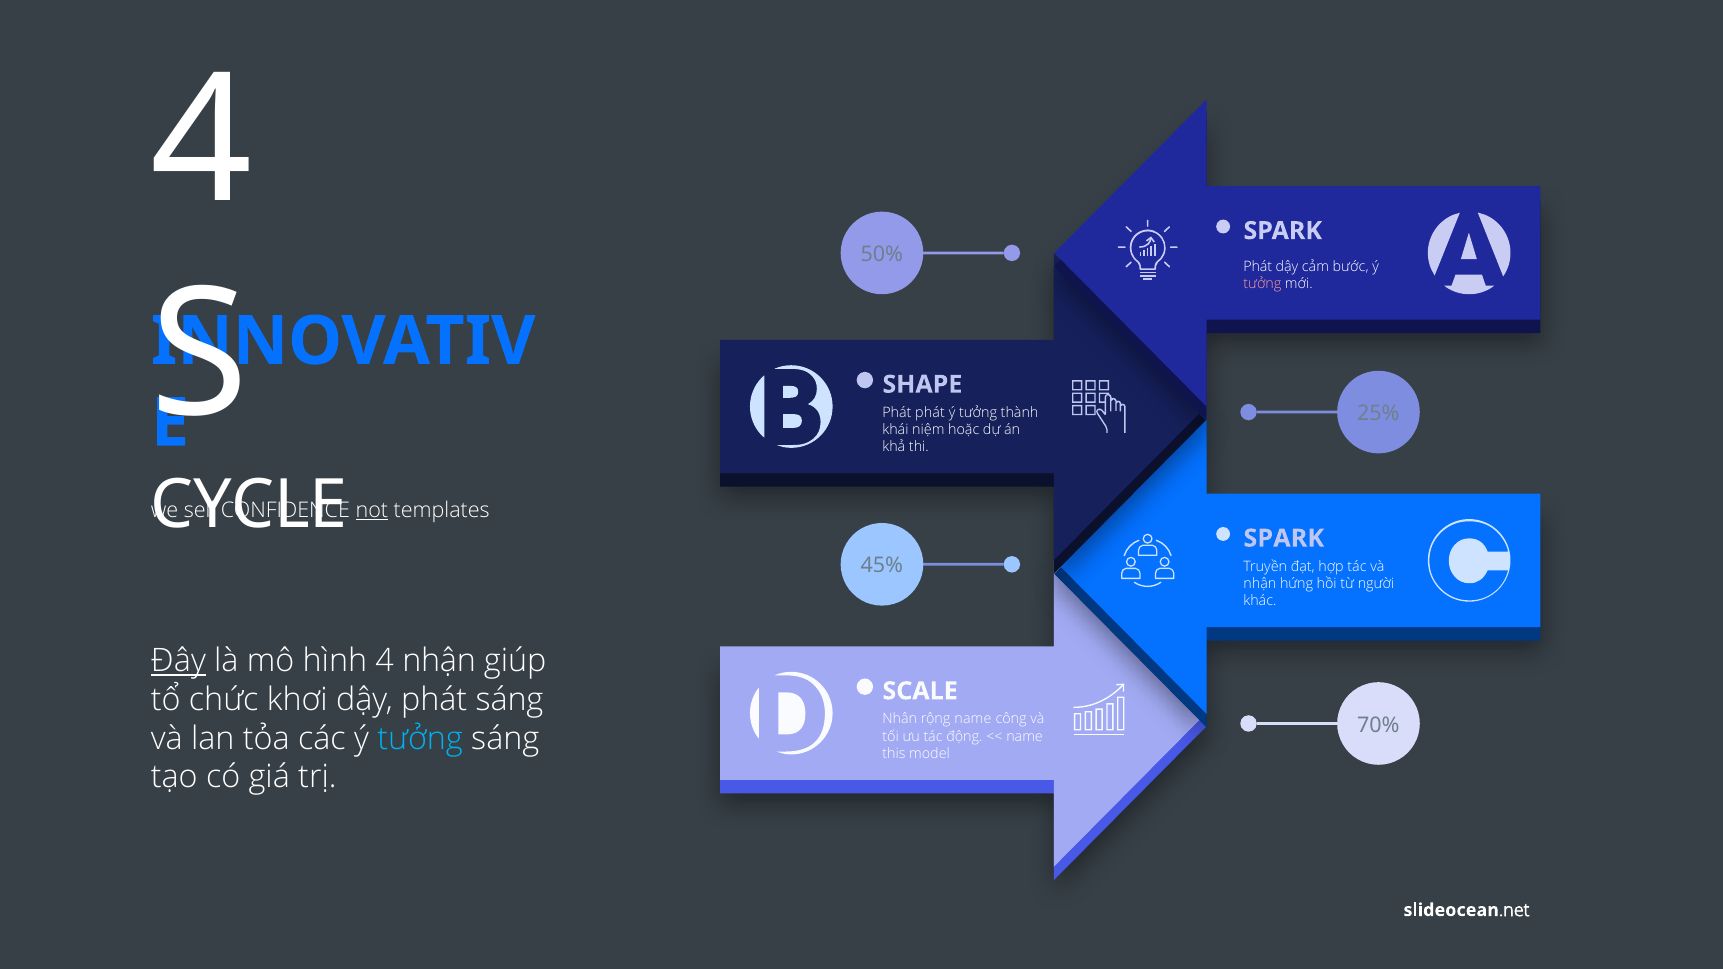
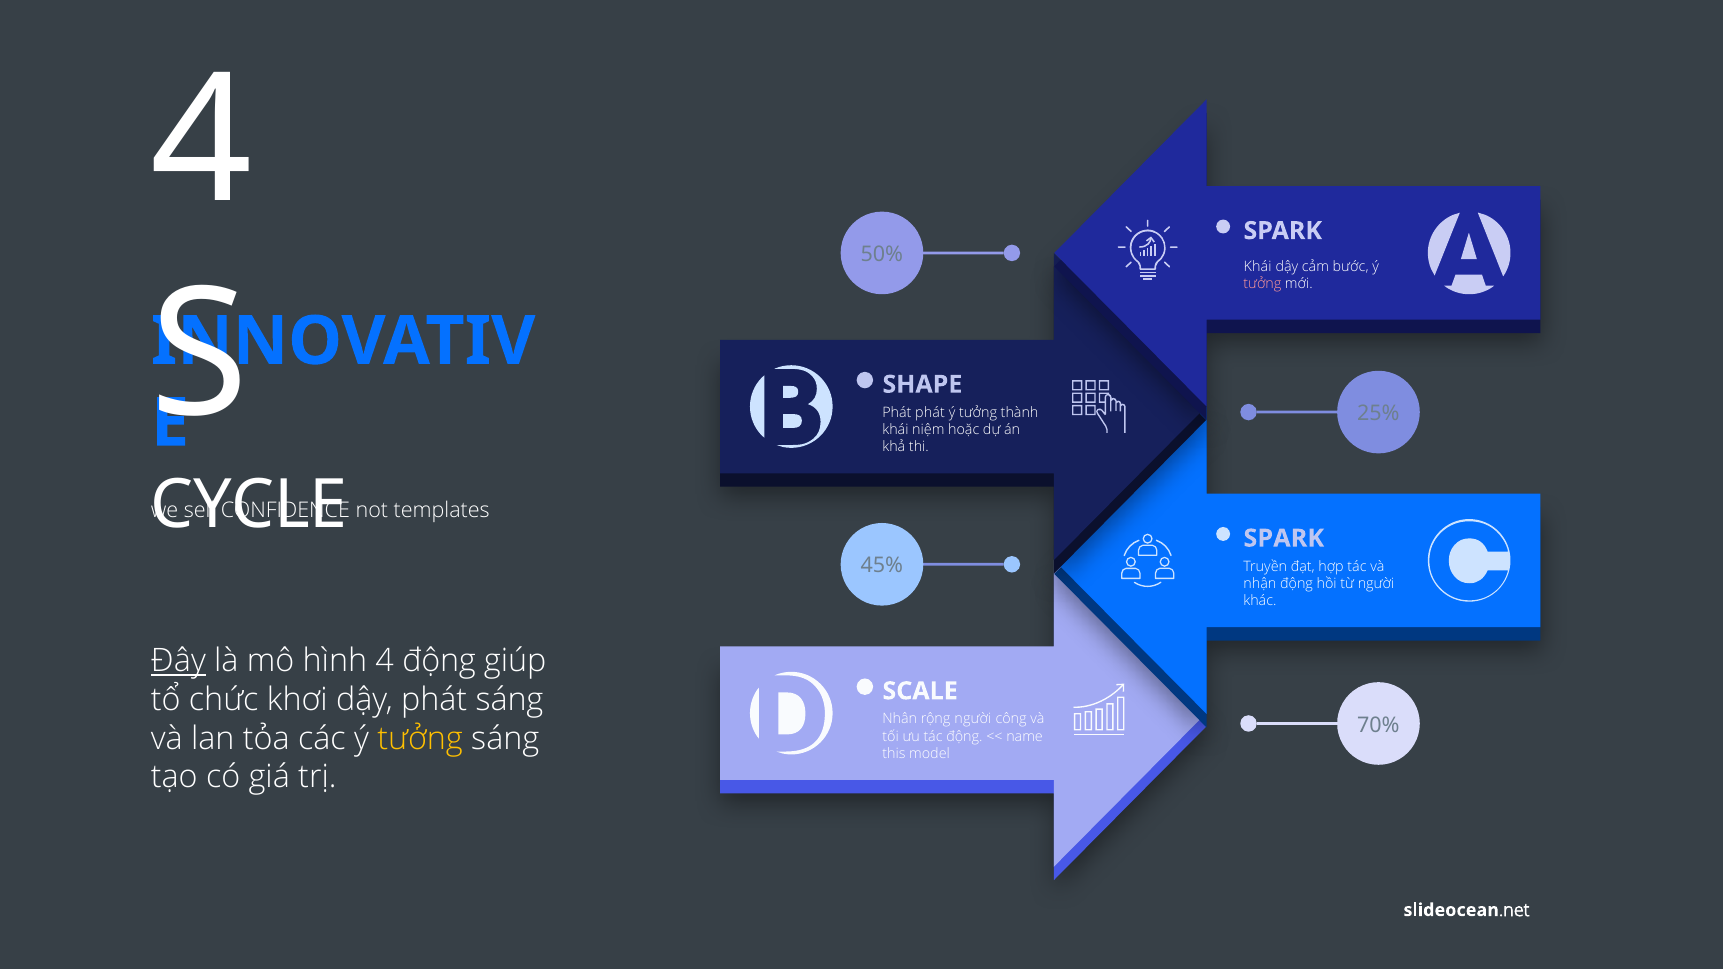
Phát: Phát -> Khái (1258, 266)
not underline: present -> none (372, 511)
nhận hứng: hứng -> động (1297, 584)
4 nhận: nhận -> động (439, 661)
rộng name: name -> người (973, 719)
tưởng colour: light blue -> yellow (420, 738)
